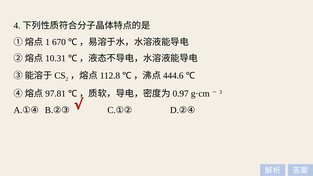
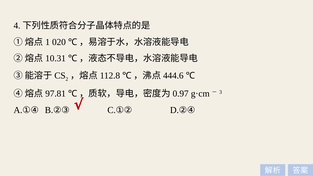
670: 670 -> 020 (59, 42)
